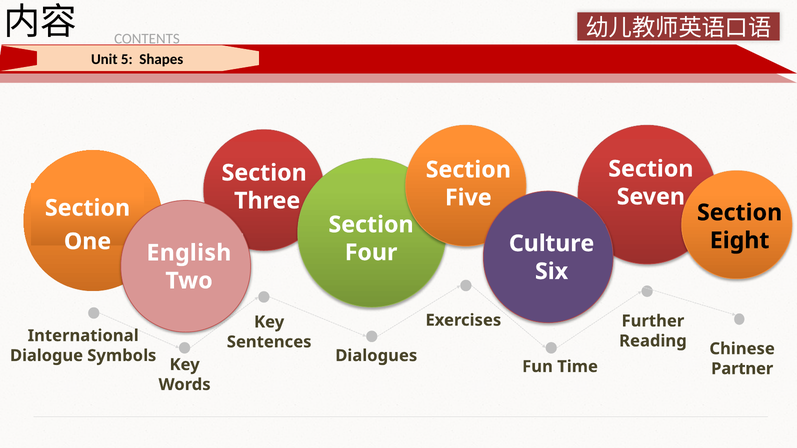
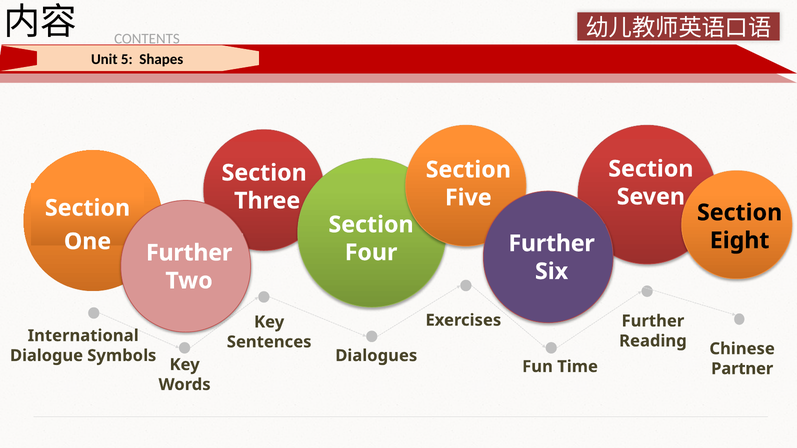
Culture: Culture -> Further (552, 244)
English: English -> Further (189, 253)
